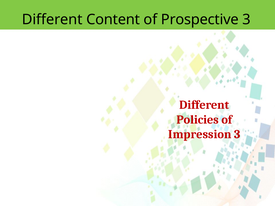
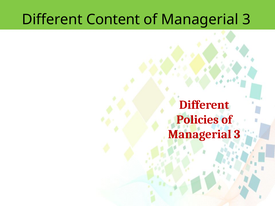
Prospective: Prospective -> Managerial (200, 20)
Impression: Impression -> Managerial (200, 134)
